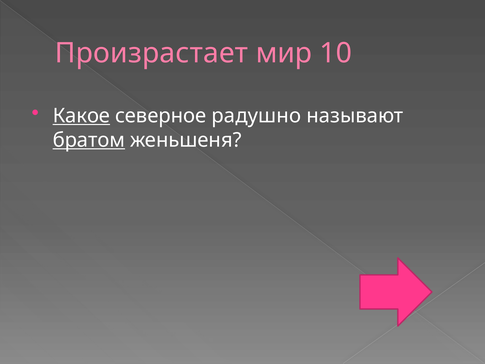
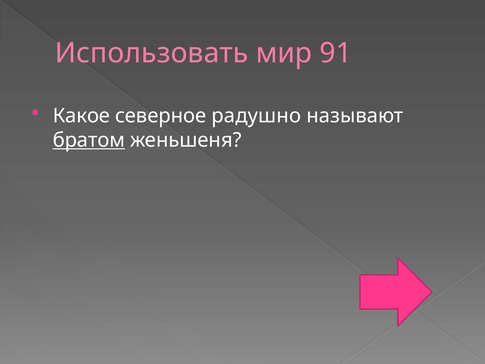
Произрастает: Произрастает -> Использовать (151, 53)
10: 10 -> 91 (336, 53)
Какое underline: present -> none (81, 116)
